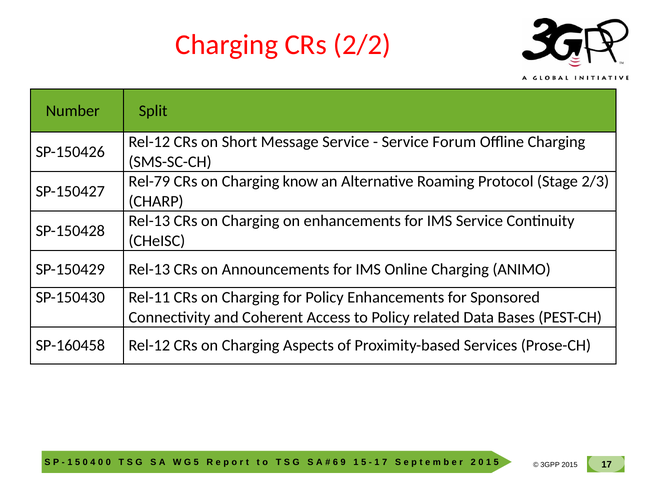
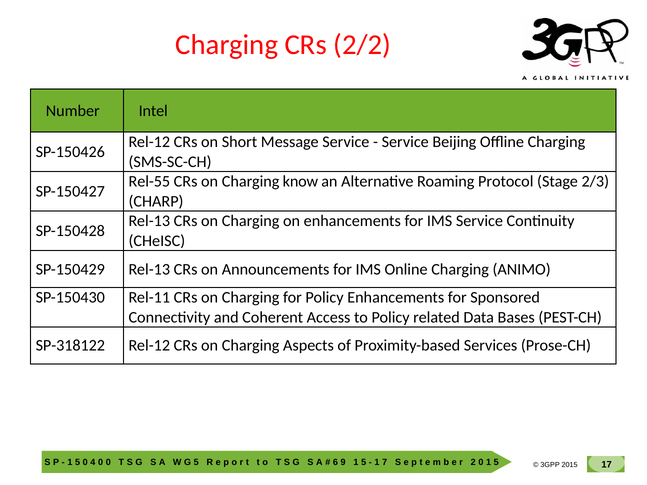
Split: Split -> Intel (153, 111)
Forum: Forum -> Beijing (454, 142)
Rel-79: Rel-79 -> Rel-55 (149, 182)
SP-160458: SP-160458 -> SP-318122 (70, 346)
